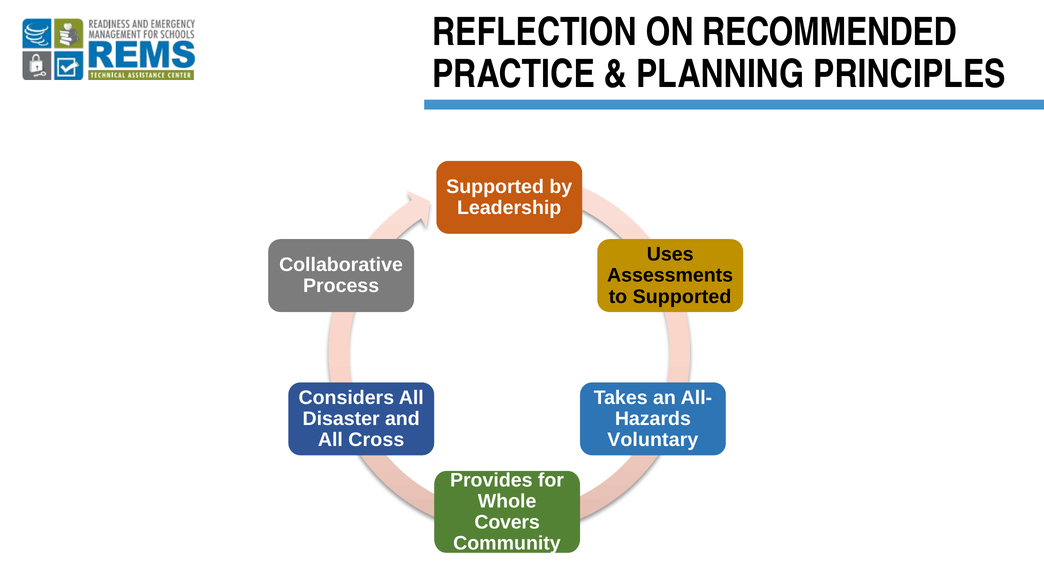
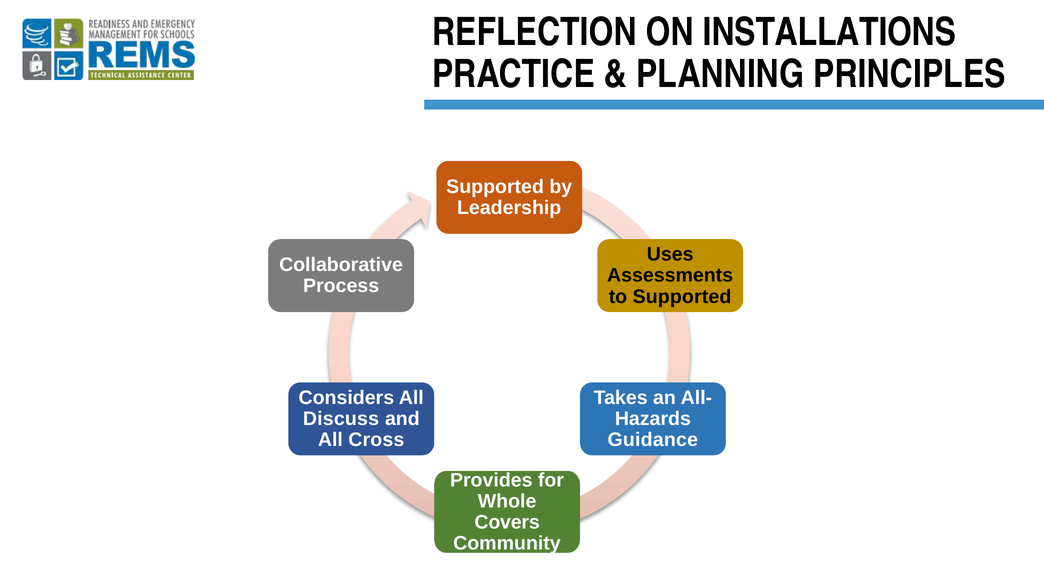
RECOMMENDED: RECOMMENDED -> INSTALLATIONS (830, 32)
Disaster: Disaster -> Discuss (341, 419)
Voluntary: Voluntary -> Guidance (653, 440)
